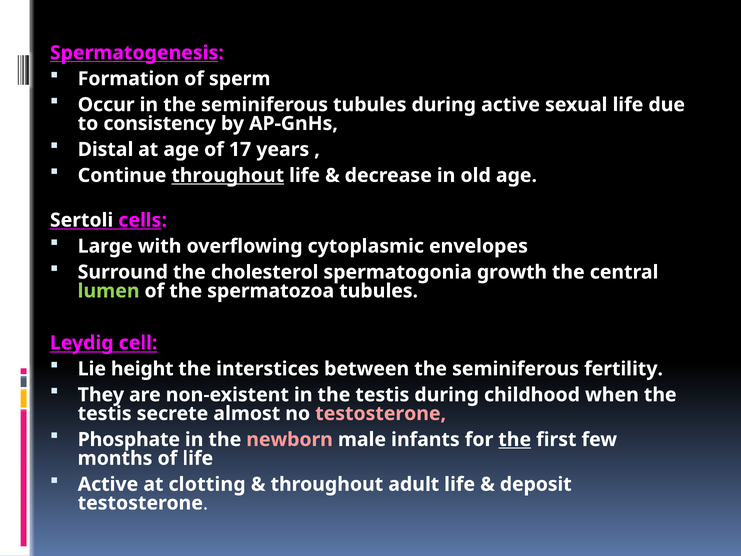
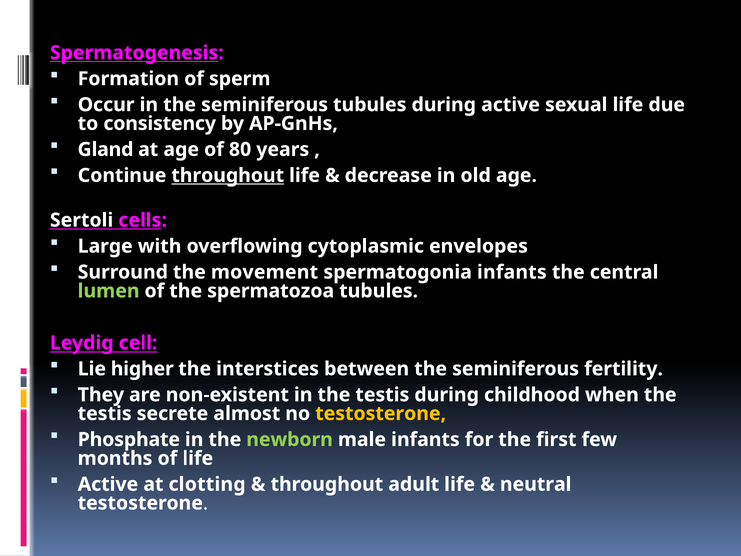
Distal: Distal -> Gland (105, 149)
17: 17 -> 80 (240, 149)
cholesterol: cholesterol -> movement (264, 272)
spermatogonia growth: growth -> infants (512, 272)
height: height -> higher (142, 369)
testosterone colour: pink -> yellow (381, 413)
newborn colour: pink -> light green (290, 439)
the underline: present -> none (515, 439)
deposit: deposit -> neutral (536, 484)
